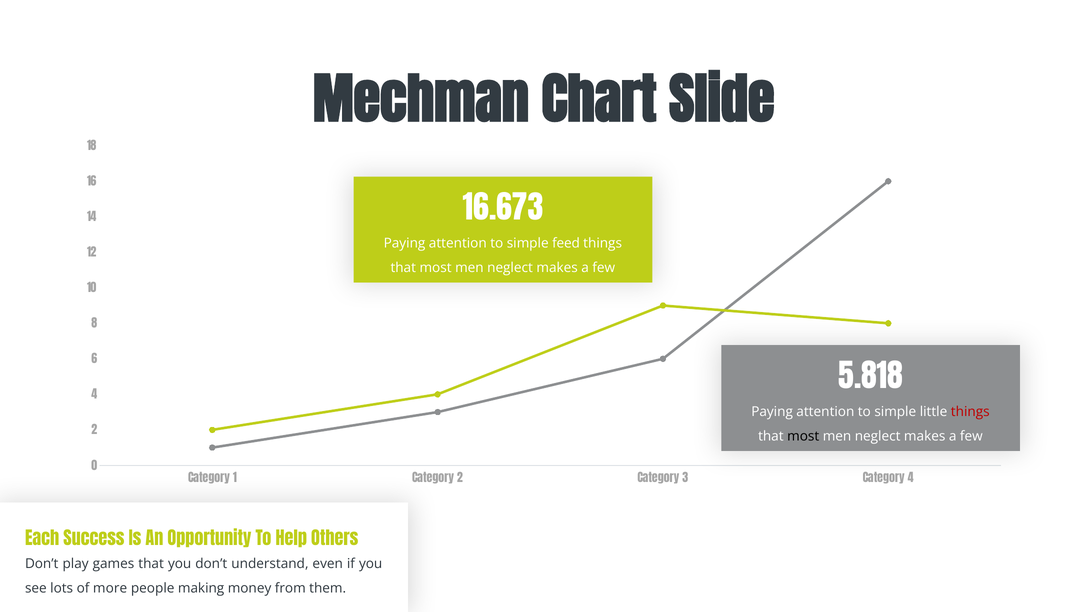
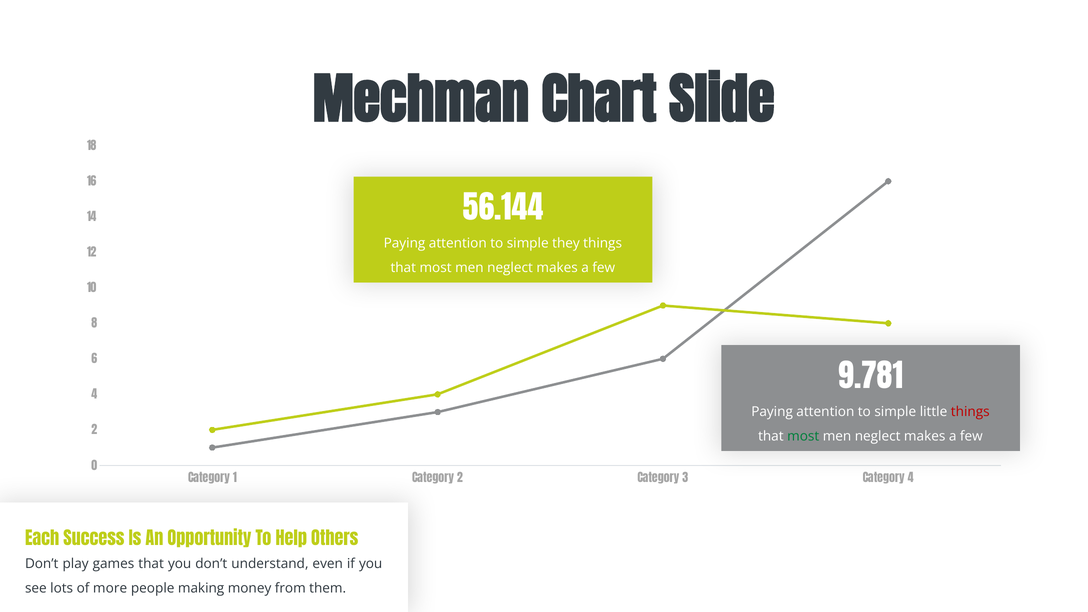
16.673: 16.673 -> 56.144 (503, 209)
feed: feed -> they (566, 243)
5.818: 5.818 -> 9.781 (871, 378)
most colour: black -> green (803, 436)
